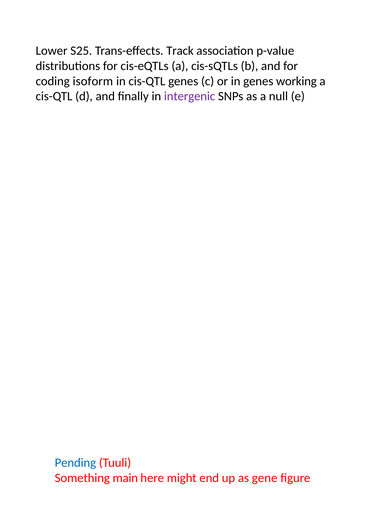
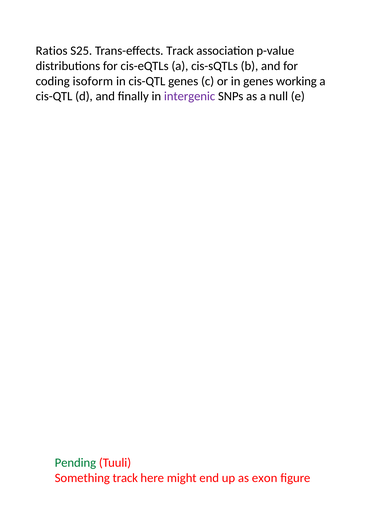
Lower: Lower -> Ratios (52, 51)
Pending colour: blue -> green (75, 463)
Something main: main -> track (125, 478)
gene: gene -> exon (265, 478)
